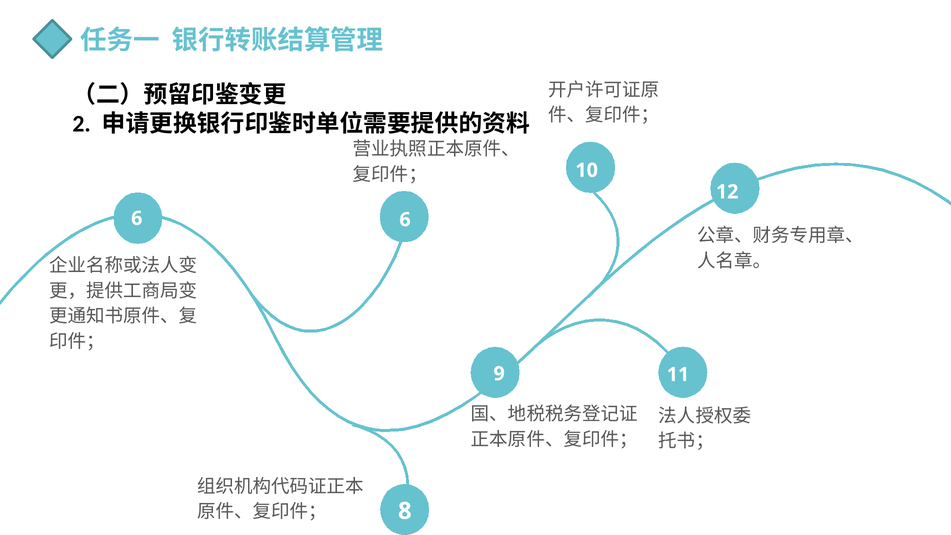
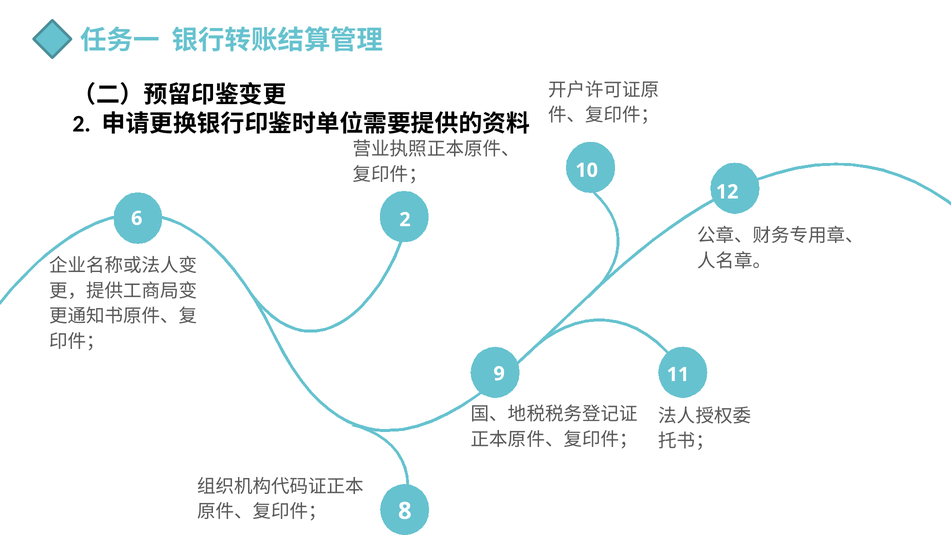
6 6: 6 -> 2 (405, 220)
